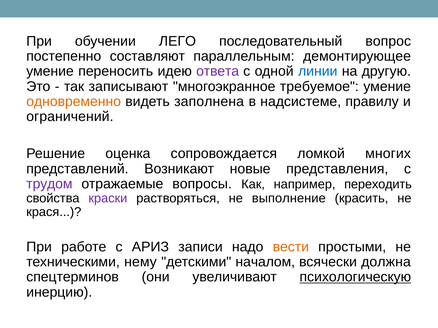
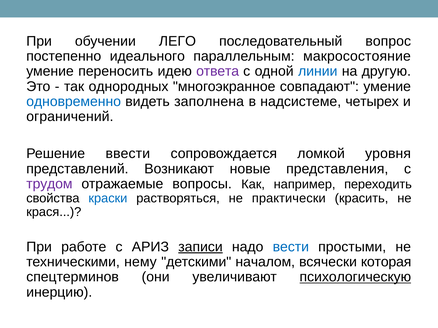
составляют: составляют -> идеального (147, 56)
демонтирующее: демонтирующее -> макросостояние (357, 56)
записывают: записывают -> однородных (129, 87)
требуемое: требуемое -> совпадают (319, 87)
одновременно colour: orange -> blue (74, 102)
правилу: правилу -> четырех (372, 102)
оценка: оценка -> ввести (128, 154)
многих: многих -> уровня (388, 154)
краски colour: purple -> blue (108, 198)
выполнение: выполнение -> практически (289, 198)
записи underline: none -> present (201, 247)
вести colour: orange -> blue (291, 247)
должна: должна -> которая (386, 262)
